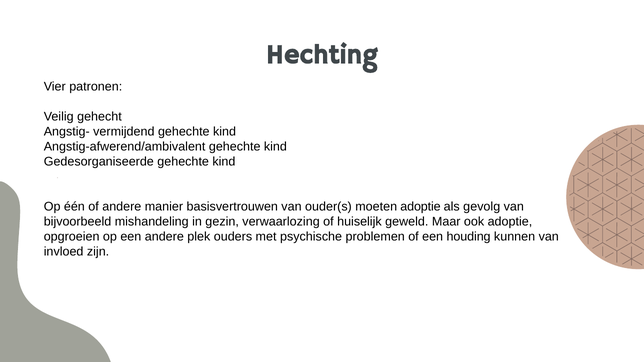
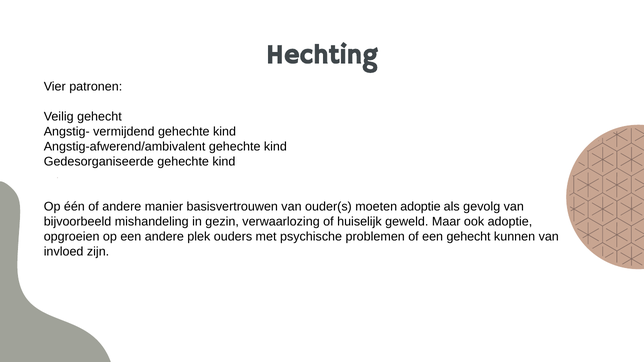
een houding: houding -> gehecht (469, 237)
